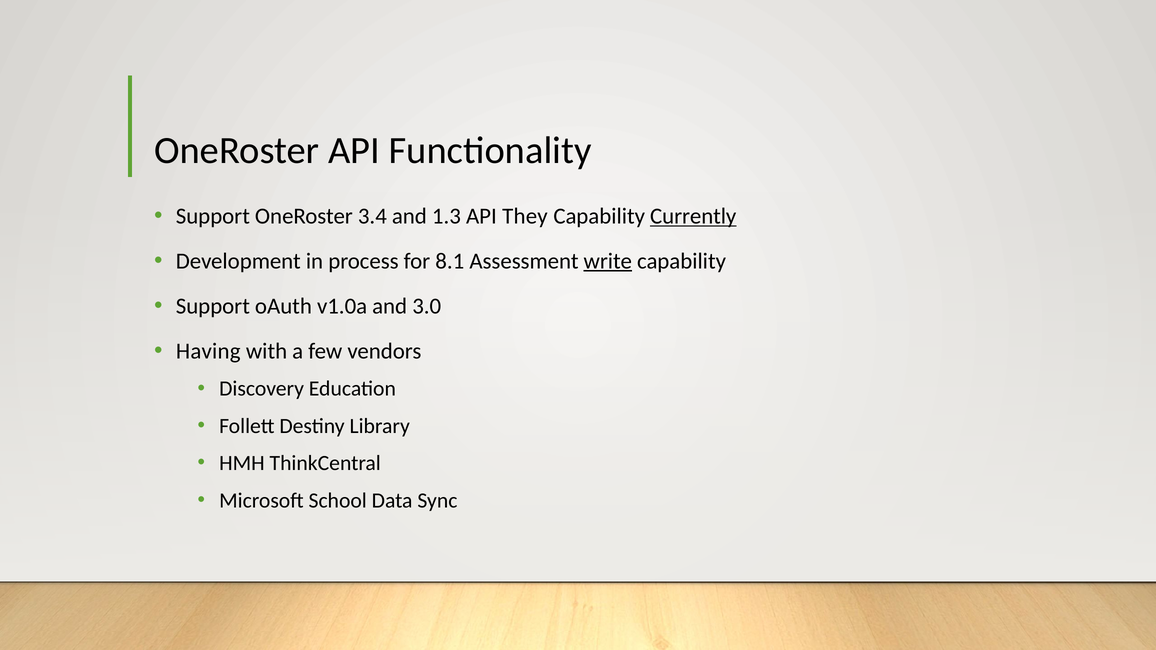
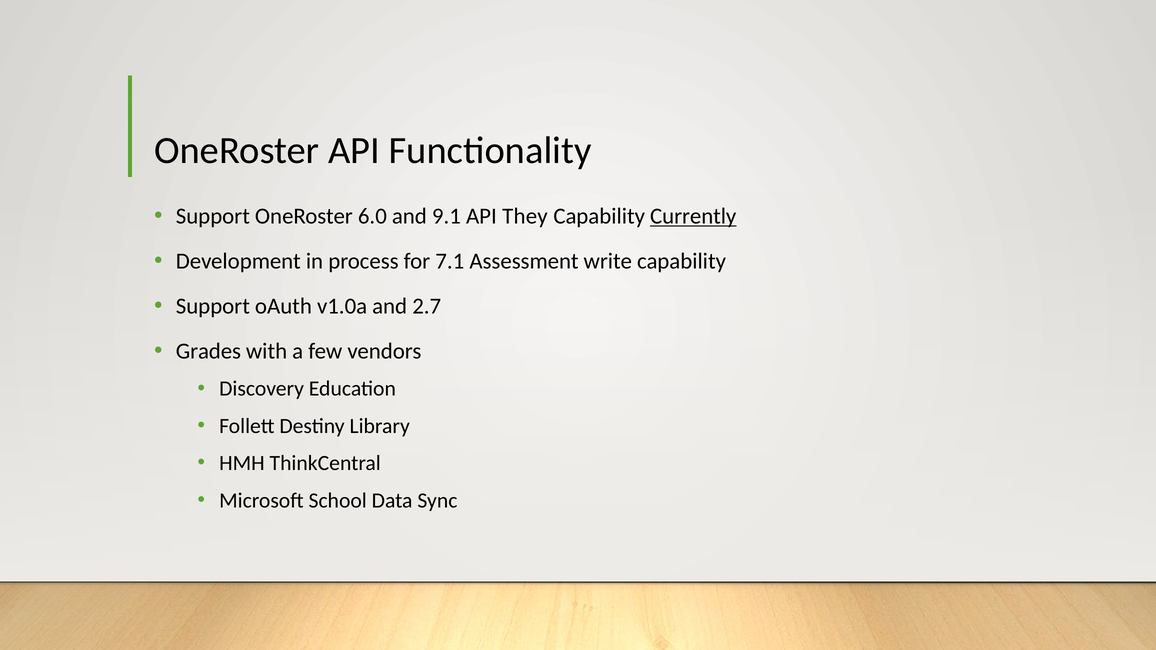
3.4: 3.4 -> 6.0 (372, 216)
1.3: 1.3 -> 9.1 (446, 216)
8.1: 8.1 -> 7.1 (450, 261)
write underline: present -> none (608, 261)
3.0: 3.0 -> 2.7 (427, 306)
Having: Having -> Grades (208, 351)
